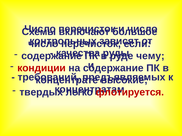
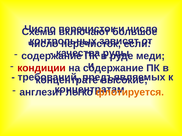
чему: чему -> меди (150, 56)
твердых: твердых -> англезит (41, 92)
флотируется colour: red -> orange (130, 92)
